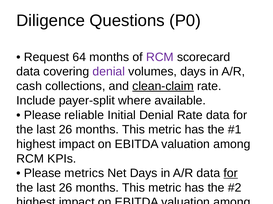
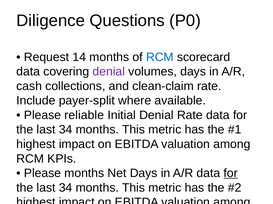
64: 64 -> 14 (79, 57)
RCM colour: purple -> blue (160, 57)
clean-claim underline: present -> none (163, 86)
26: 26 -> 34 (66, 130)
Please metrics: metrics -> months (84, 174)
26: 26 -> 34 (66, 188)
